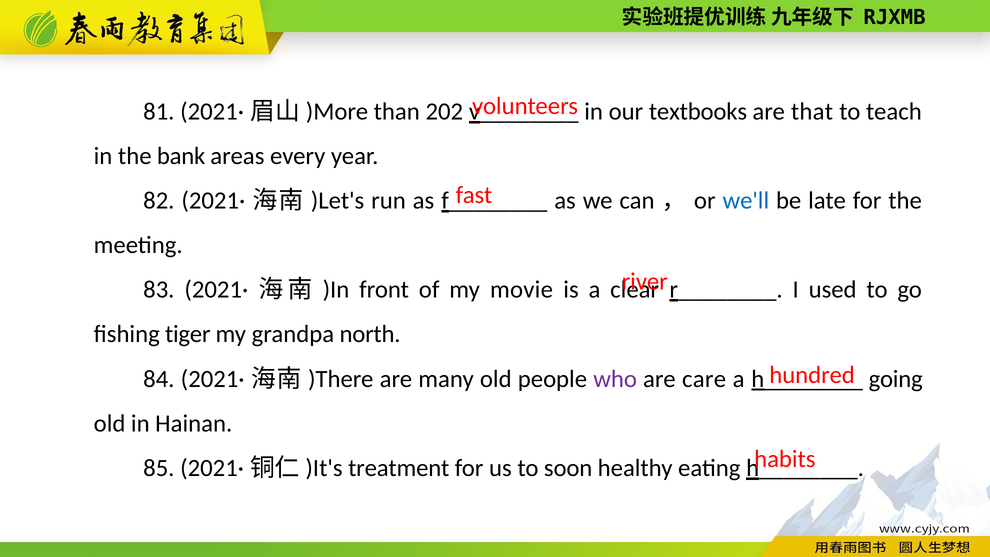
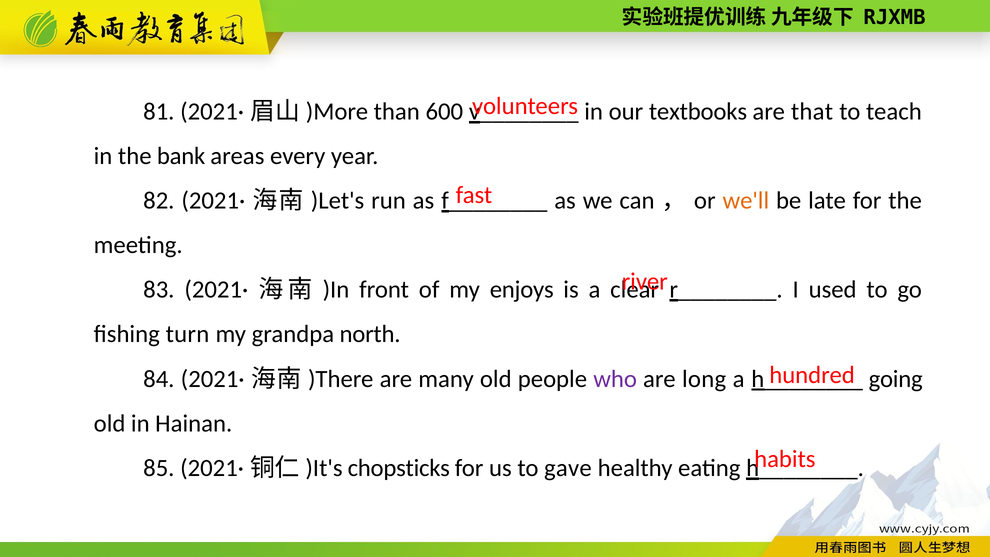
202: 202 -> 600 (444, 111)
we'll colour: blue -> orange (746, 201)
movie: movie -> enjoys (522, 290)
tiger: tiger -> turn (188, 334)
care: care -> long (704, 379)
treatment: treatment -> chopsticks (399, 468)
soon: soon -> gave (568, 468)
